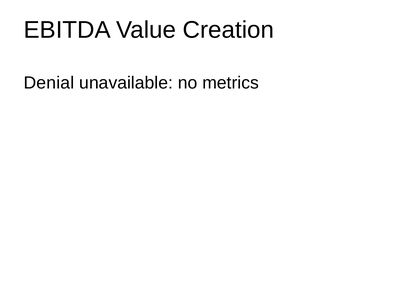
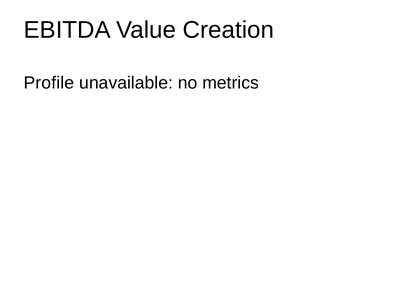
Denial: Denial -> Profile (49, 83)
